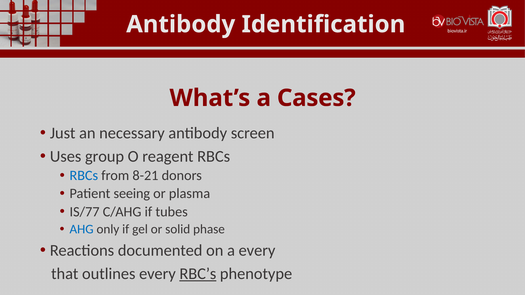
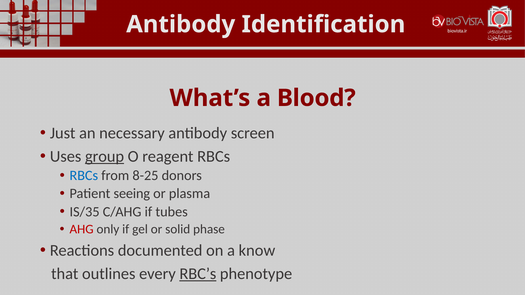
Cases: Cases -> Blood (316, 98)
group underline: none -> present (105, 156)
8-21: 8-21 -> 8-25 (145, 176)
IS/77: IS/77 -> IS/35 (85, 212)
AHG colour: blue -> red (82, 229)
a every: every -> know (257, 251)
